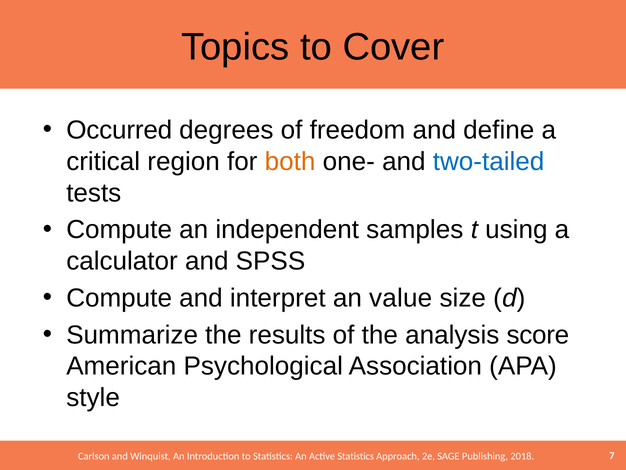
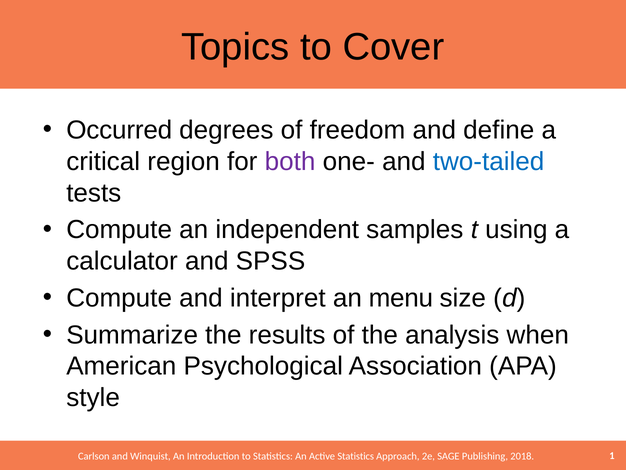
both colour: orange -> purple (290, 161)
value: value -> menu (401, 298)
score: score -> when (538, 335)
7: 7 -> 1 (612, 455)
